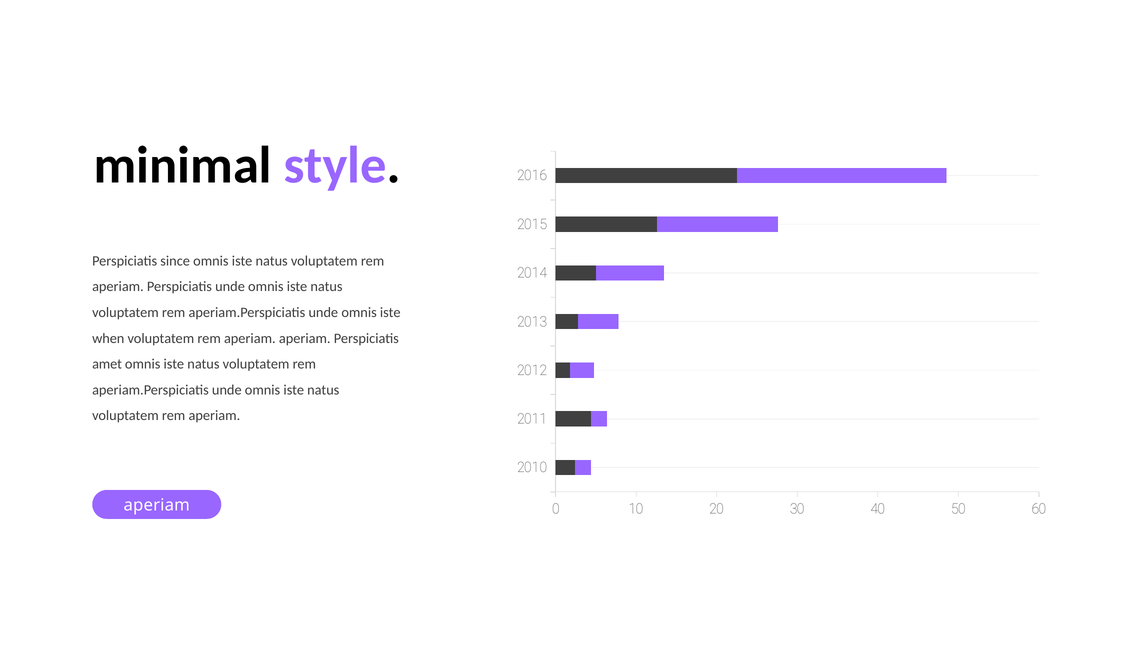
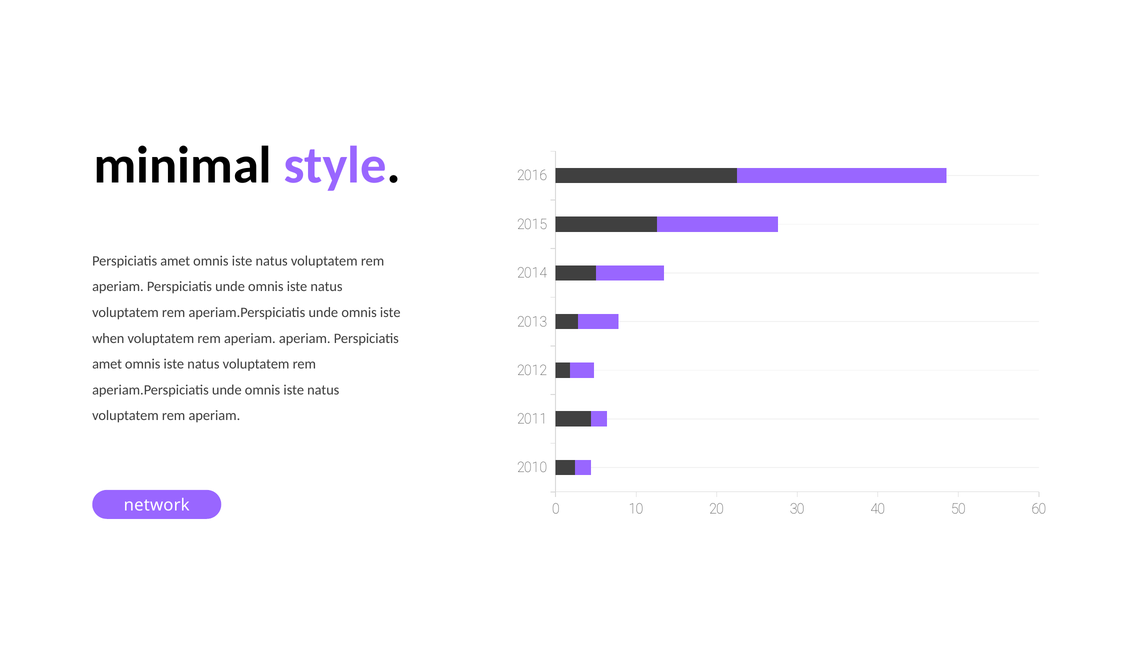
since: since -> amet (175, 261)
aperiam: aperiam -> network (157, 506)
